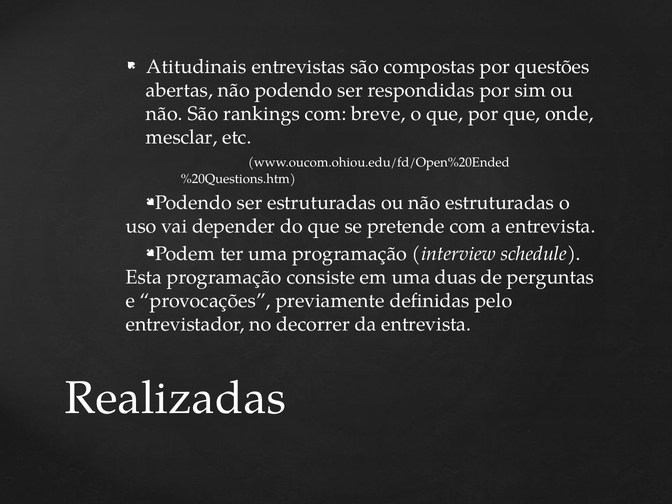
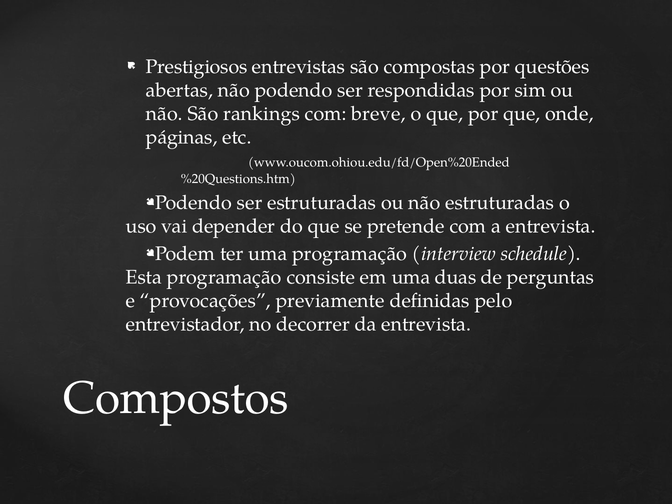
Atitudinais: Atitudinais -> Prestigiosos (197, 67)
mesclar: mesclar -> páginas (182, 137)
Realizadas: Realizadas -> Compostos (176, 398)
